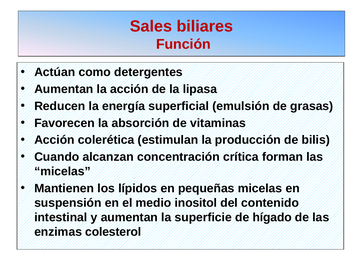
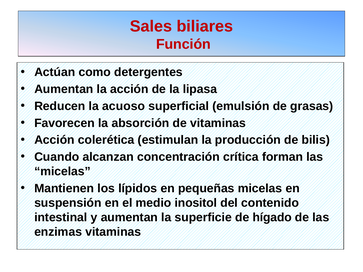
energía: energía -> acuoso (124, 106)
enzimas colesterol: colesterol -> vitaminas (113, 232)
